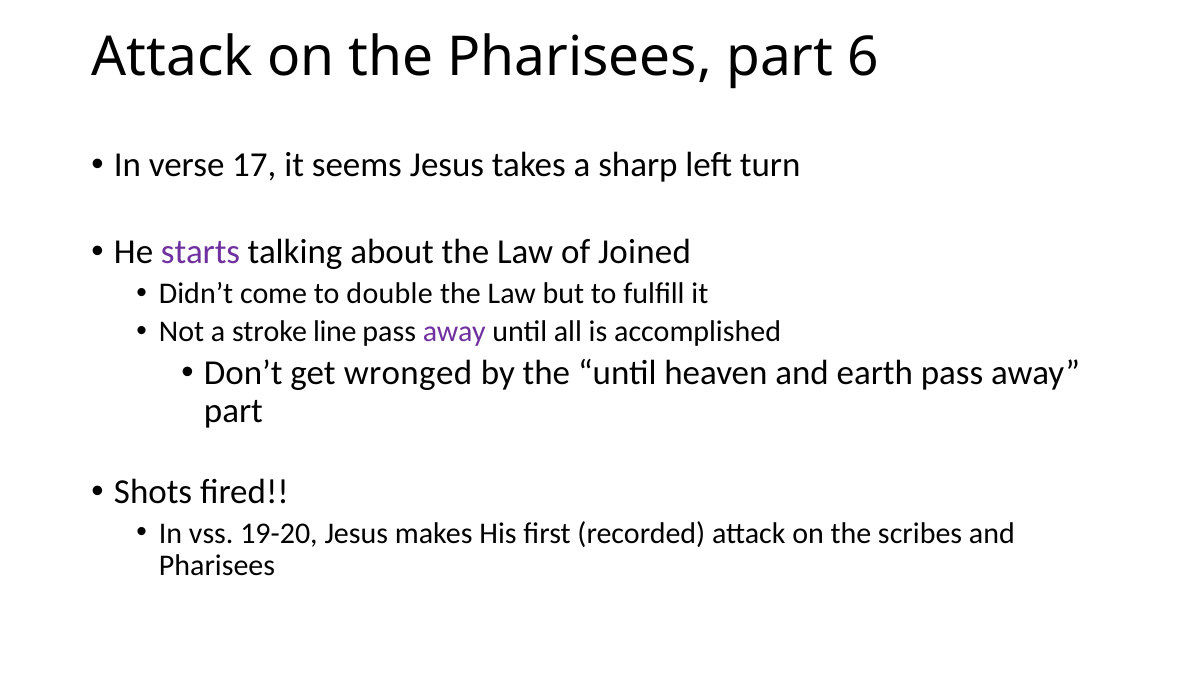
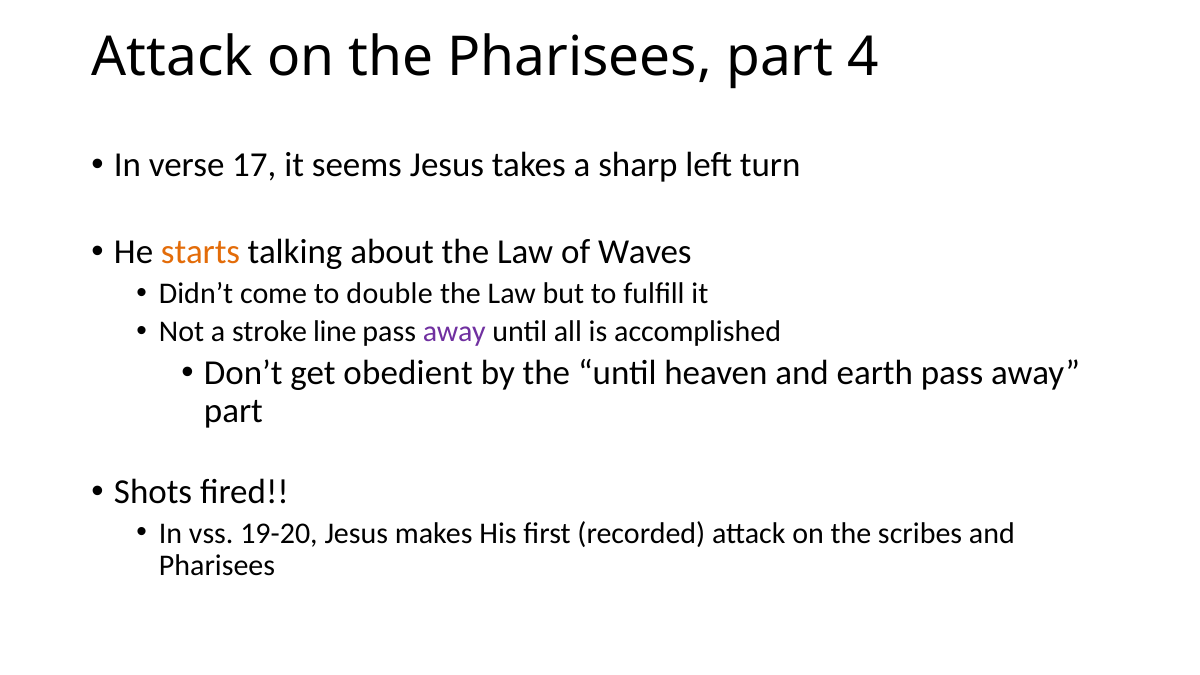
6: 6 -> 4 (864, 58)
starts colour: purple -> orange (200, 252)
Joined: Joined -> Waves (645, 252)
wronged: wronged -> obedient (408, 373)
